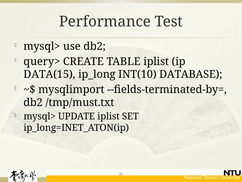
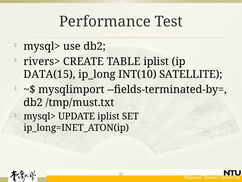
query>: query> -> rivers> (42, 61)
DATABASE: DATABASE -> SATELLITE (191, 74)
